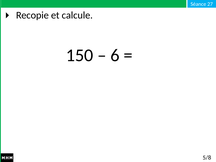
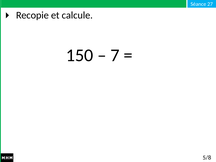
6: 6 -> 7 (115, 55)
